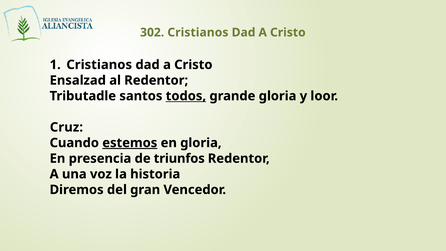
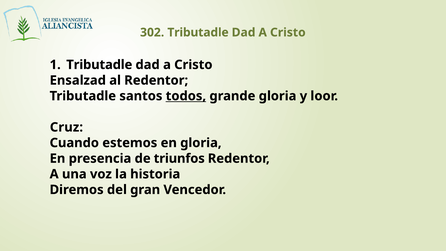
302 Cristianos: Cristianos -> Tributadle (198, 32)
Cristianos: Cristianos -> Tributadle (99, 65)
estemos underline: present -> none (130, 143)
